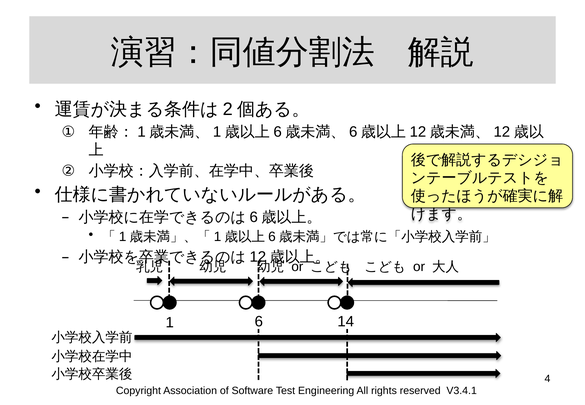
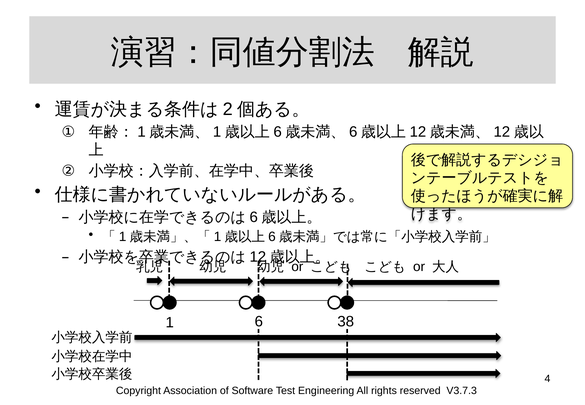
14: 14 -> 38 (346, 322)
V3.4.1: V3.4.1 -> V3.7.3 (462, 391)
